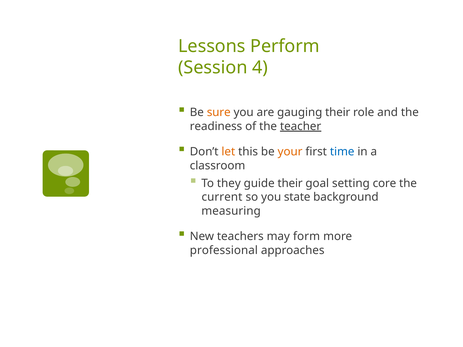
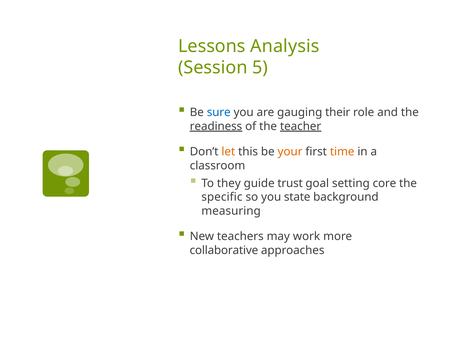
Perform: Perform -> Analysis (285, 46)
4: 4 -> 5 (260, 68)
sure colour: orange -> blue (219, 112)
readiness underline: none -> present (216, 126)
time colour: blue -> orange (342, 152)
guide their: their -> trust (290, 183)
current: current -> specific (222, 197)
form: form -> work (307, 237)
professional: professional -> collaborative (224, 251)
